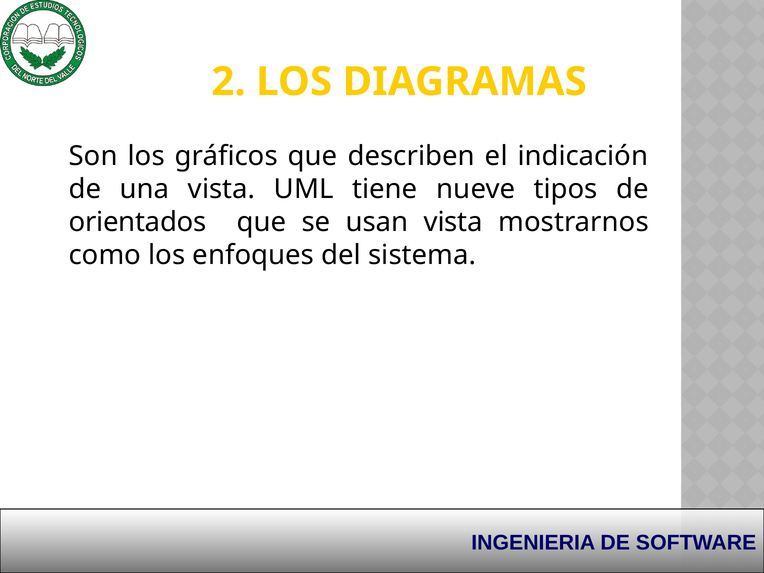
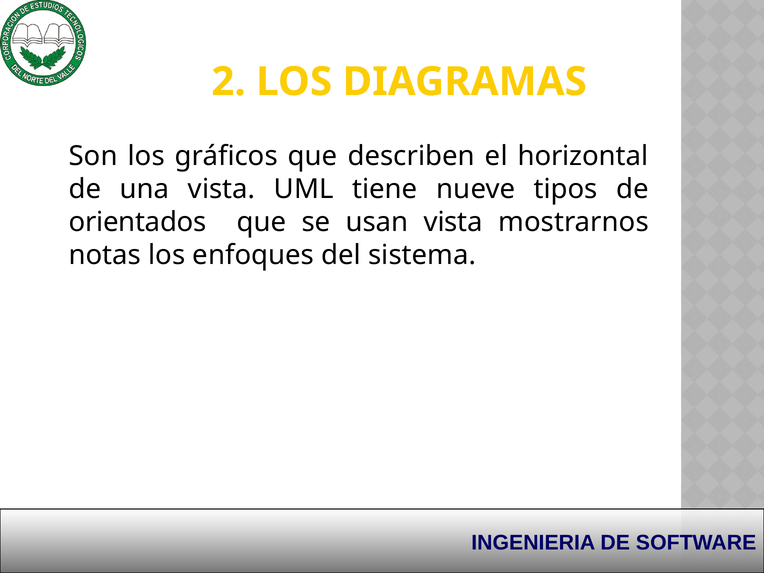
indicación: indicación -> horizontal (583, 156)
como: como -> notas (105, 255)
